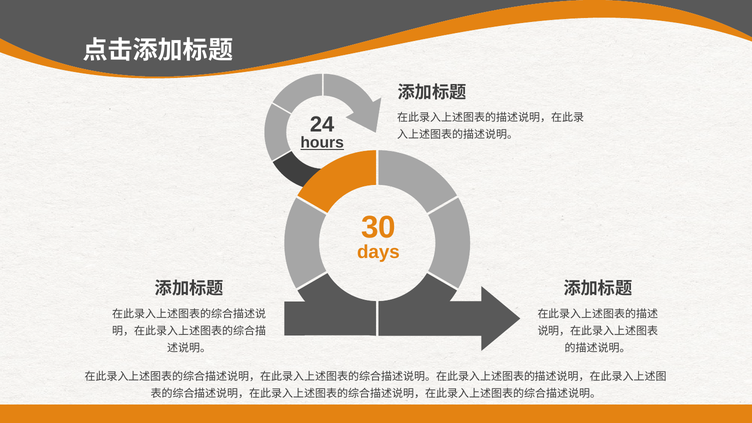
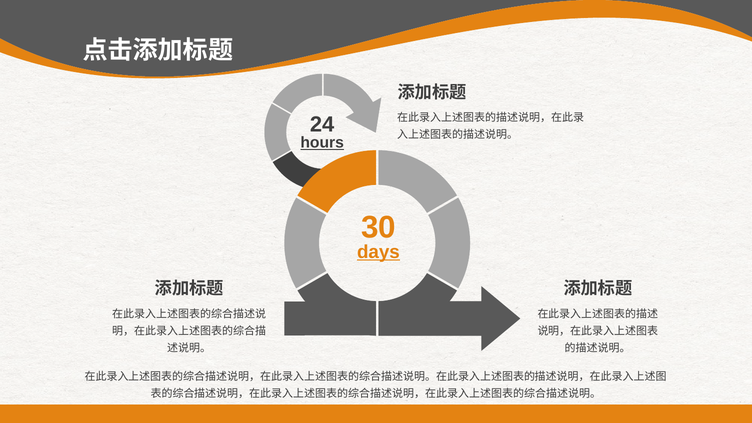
days underline: none -> present (378, 252)
